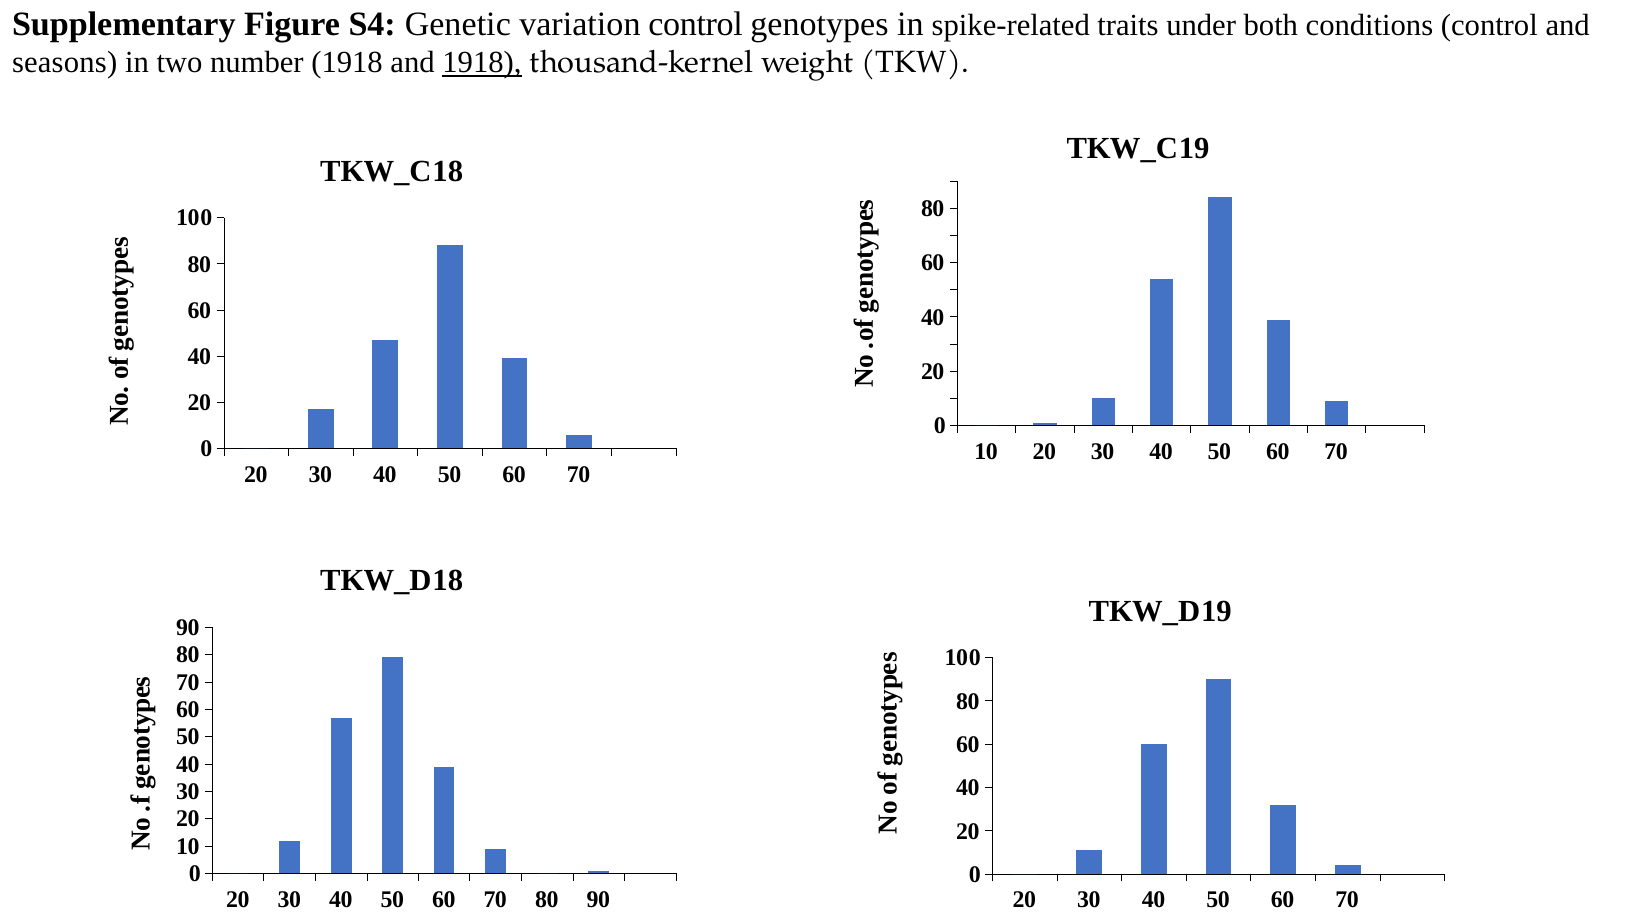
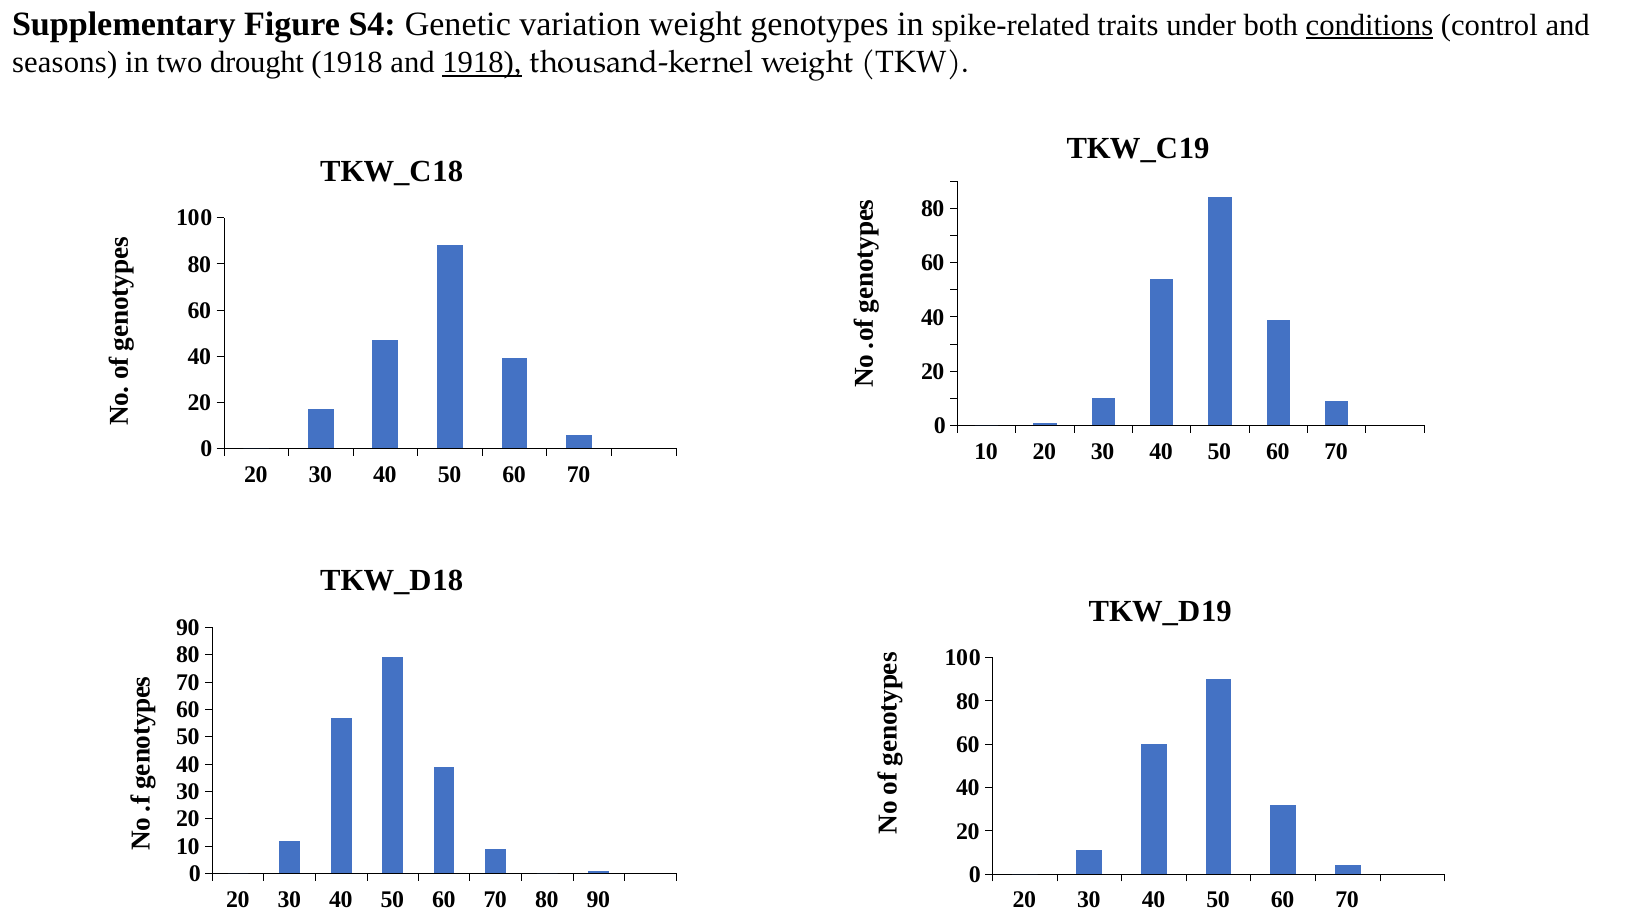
variation control: control -> weight (695, 24)
conditions underline: none -> present (1369, 25)
number: number -> drought (257, 62)
